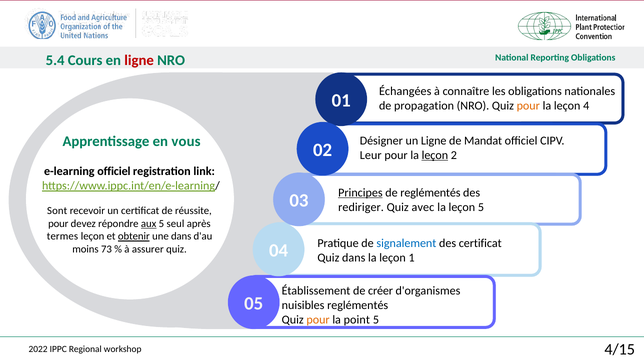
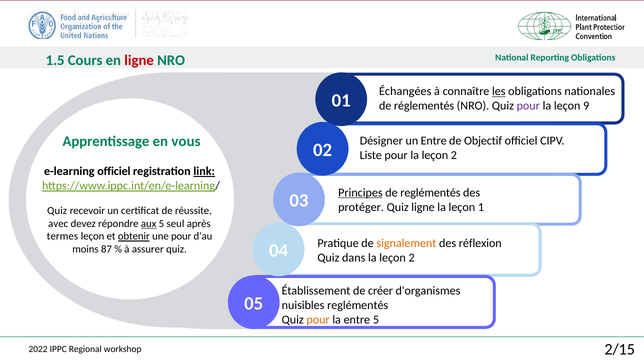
5.4: 5.4 -> 1.5 (55, 61)
les underline: none -> present (499, 92)
propagation: propagation -> réglementés (424, 106)
pour colour: orange -> purple (528, 106)
4: 4 -> 9 (586, 106)
un Ligne: Ligne -> Entre (434, 141)
Mandat: Mandat -> Objectif (483, 141)
Leur: Leur -> Liste (371, 155)
leçon underline: present -> none (435, 155)
link underline: none -> present (204, 172)
rediriger: rediriger -> protéger (361, 207)
Quiz avec: avec -> ligne (423, 207)
leçon 5: 5 -> 1 (481, 207)
Sont: Sont -> Quiz (57, 211)
pour: pour -> avec (58, 224)
une dans: dans -> pour (181, 237)
signalement colour: blue -> orange (406, 243)
des certificat: certificat -> réflexion (480, 243)
73: 73 -> 87 (106, 249)
1: 1 -> 2 (412, 258)
la point: point -> entre (357, 320)
4/15: 4/15 -> 2/15 (620, 350)
